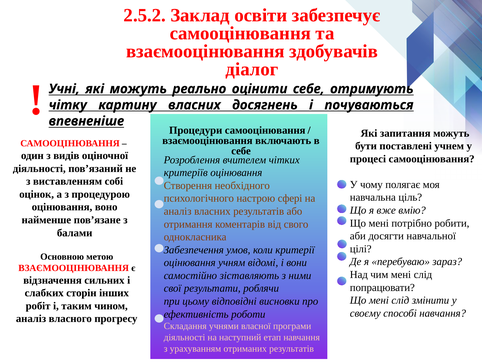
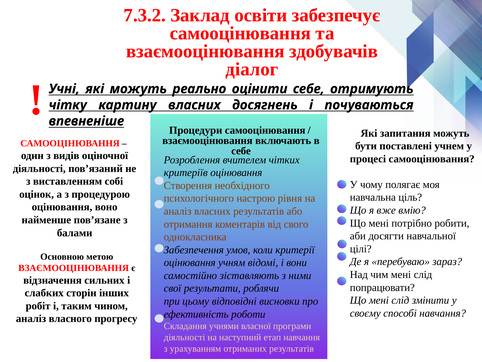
2.5.2: 2.5.2 -> 7.3.2 (145, 15)
сфері: сфері -> рівня (290, 198)
